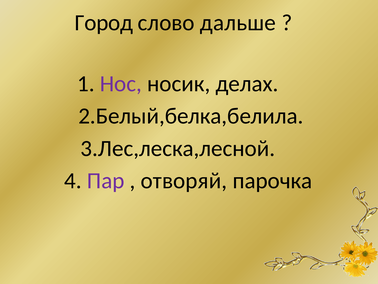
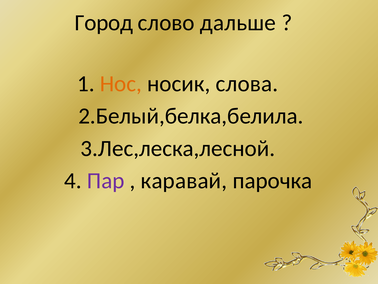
Нос colour: purple -> orange (121, 84)
делах: делах -> слова (247, 84)
отворяй: отворяй -> каравай (184, 180)
